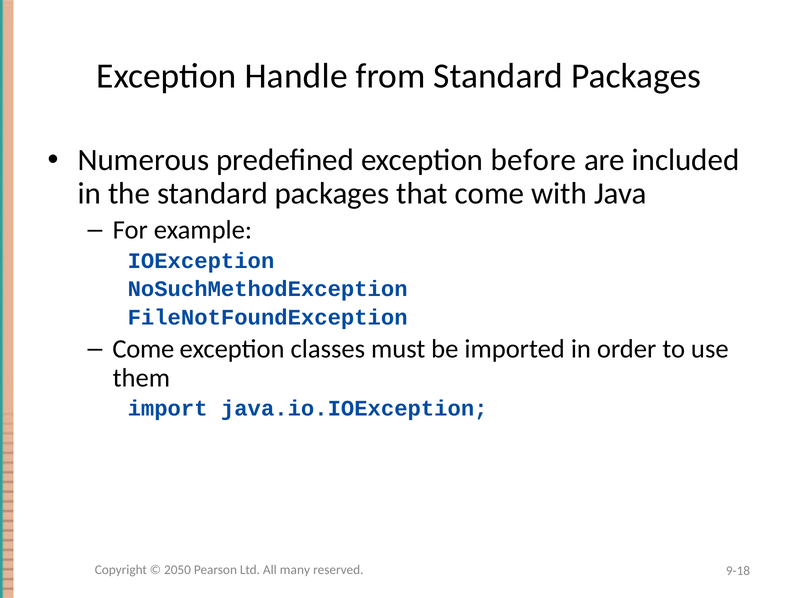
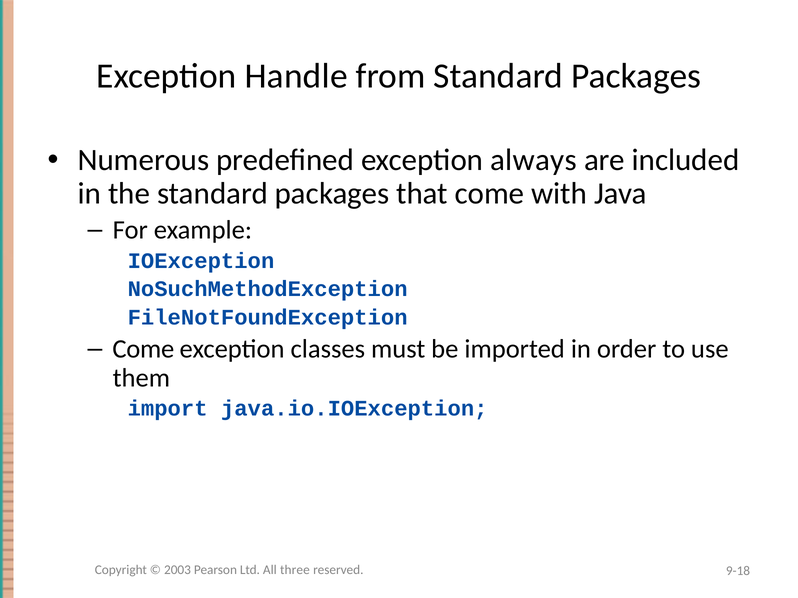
before: before -> always (534, 160)
2050: 2050 -> 2003 (178, 570)
many: many -> three (295, 570)
